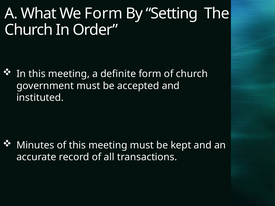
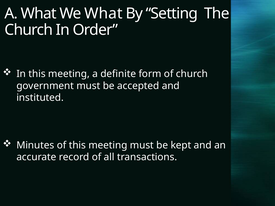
We Form: Form -> What (103, 13)
